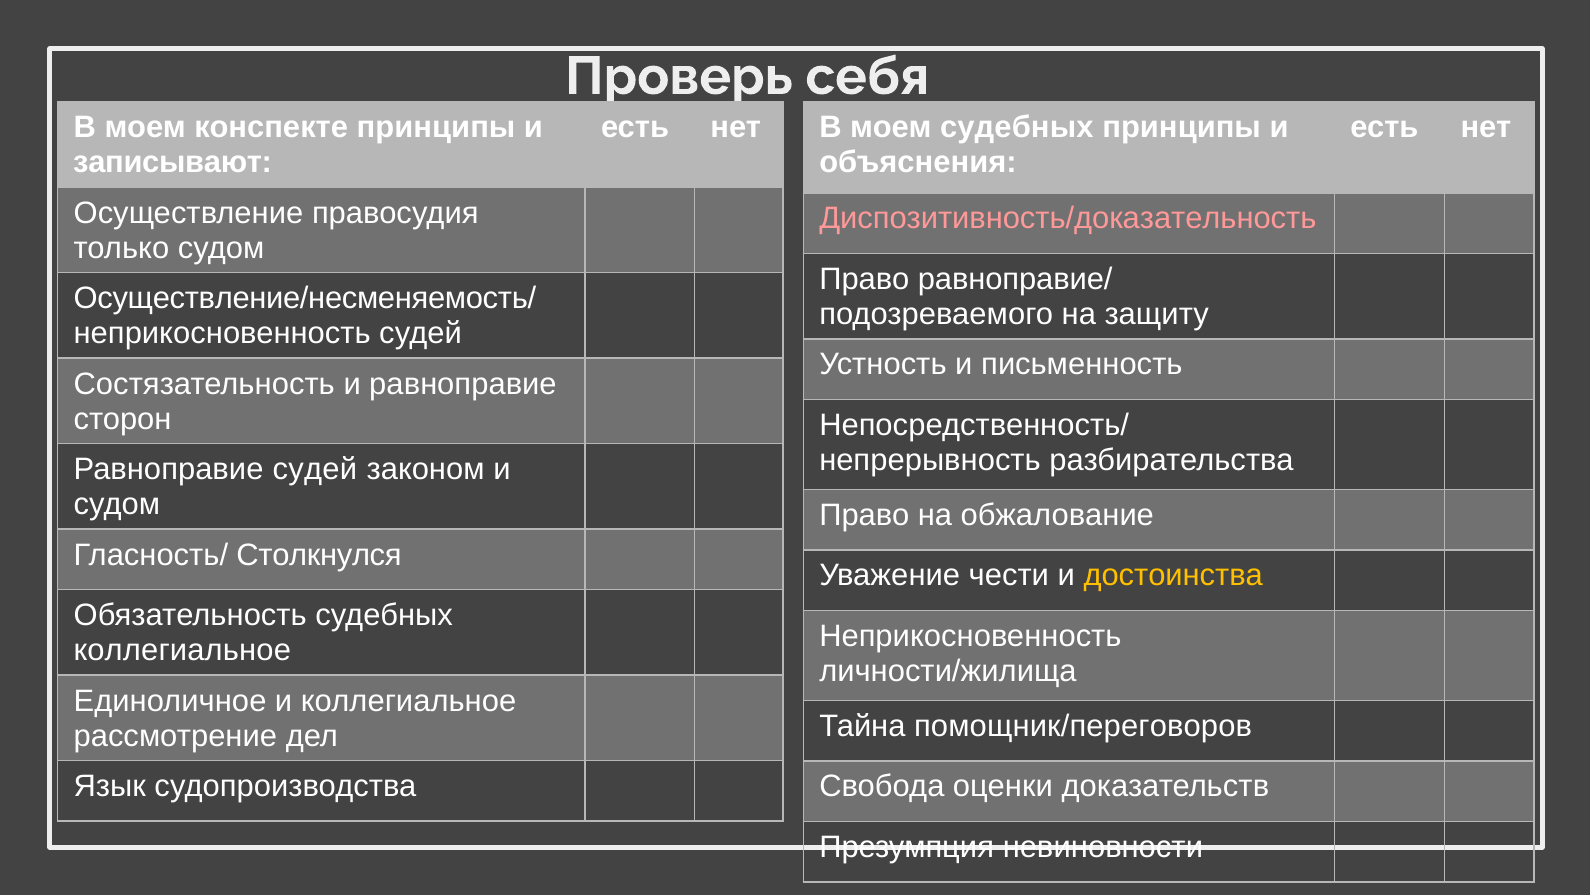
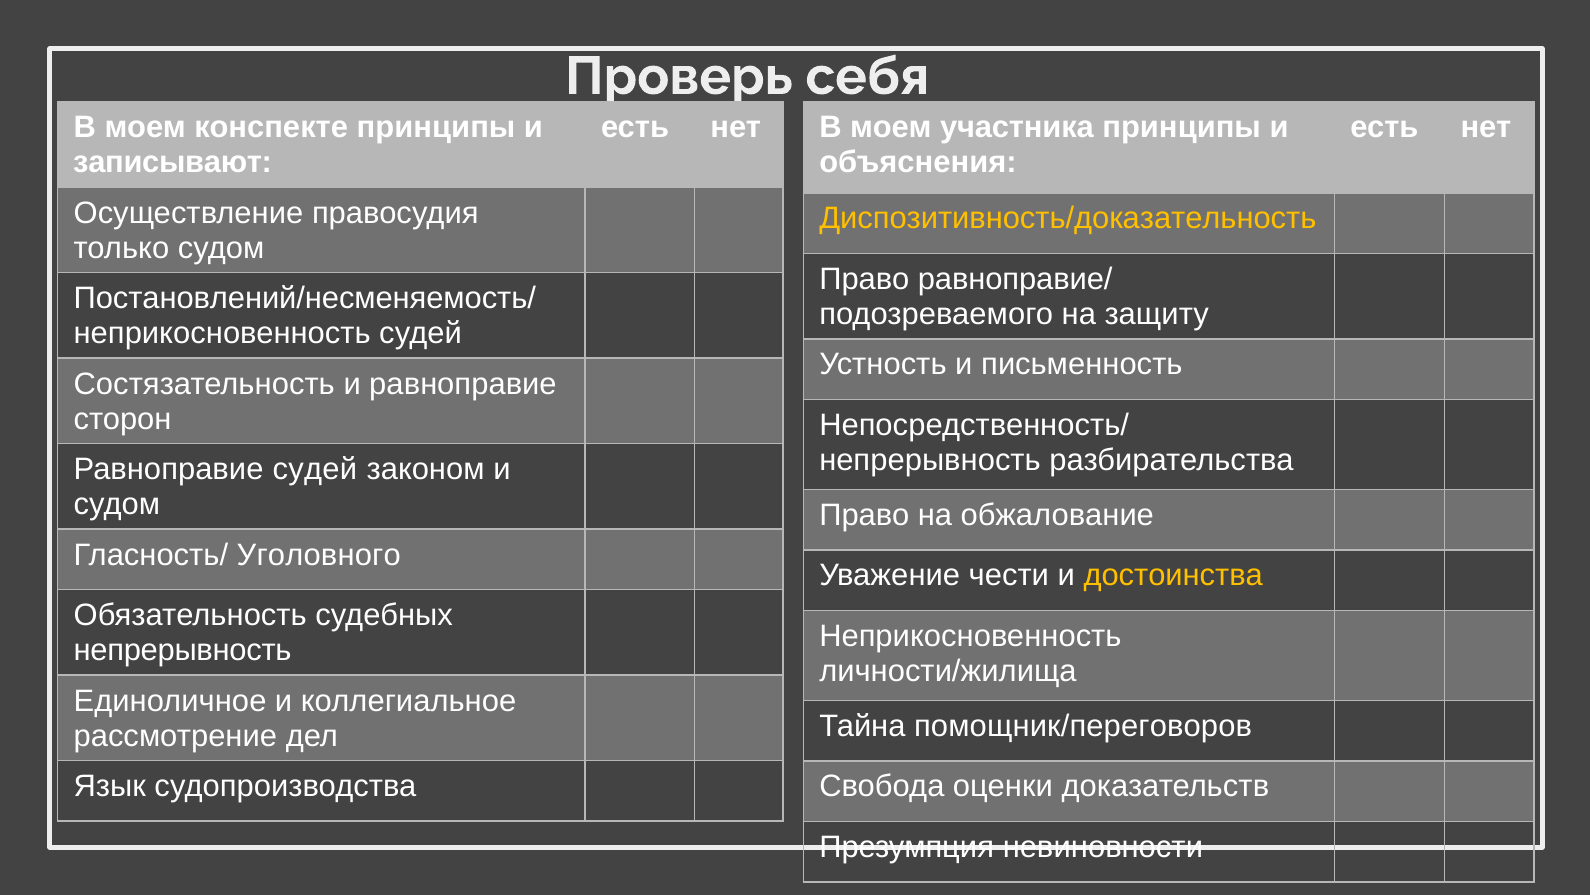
моем судебных: судебных -> участника (1017, 127)
Диспозитивность/доказательность colour: pink -> yellow (1068, 219)
Осуществление/несменяемость/: Осуществление/несменяемость/ -> Постановлений/несменяемость/ (305, 298)
Столкнулся: Столкнулся -> Уголовного (319, 555)
коллегиальное: коллегиальное -> непрерывность (183, 650)
